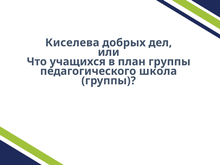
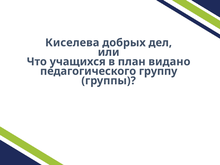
план группы: группы -> видано (169, 62)
школа: школа -> группу (158, 71)
